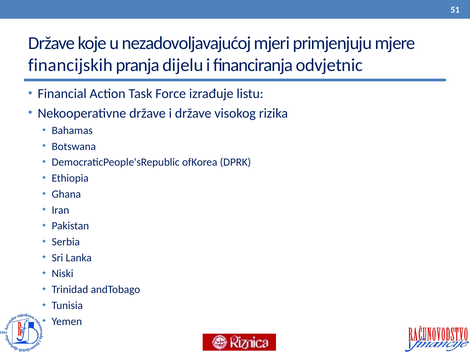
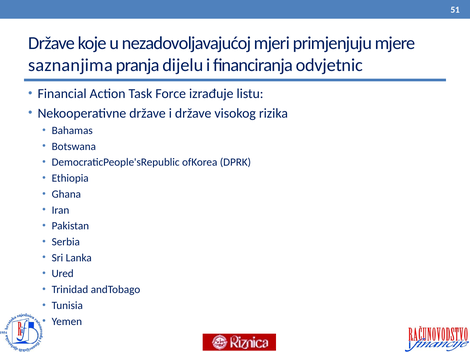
financijskih: financijskih -> saznanjima (71, 65)
Niski: Niski -> Ured (63, 274)
